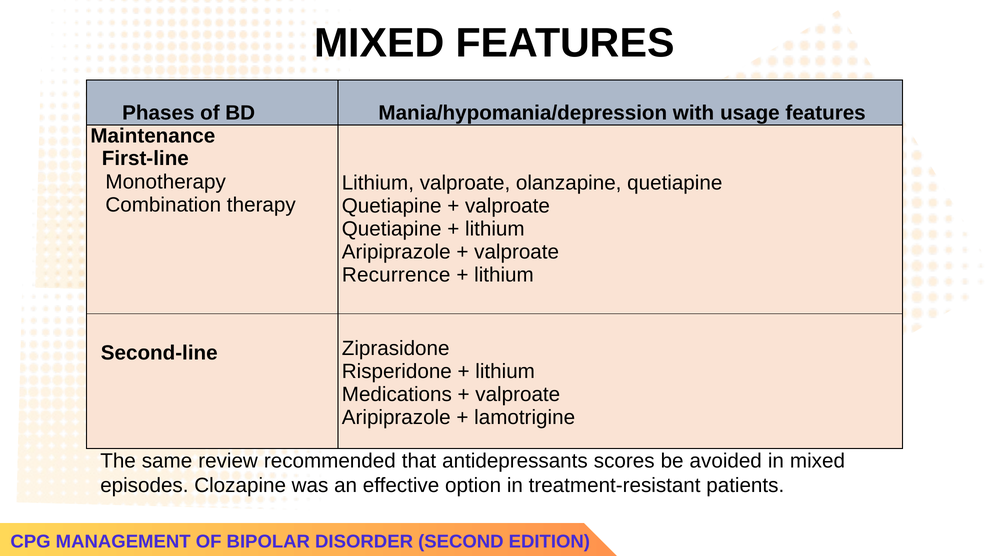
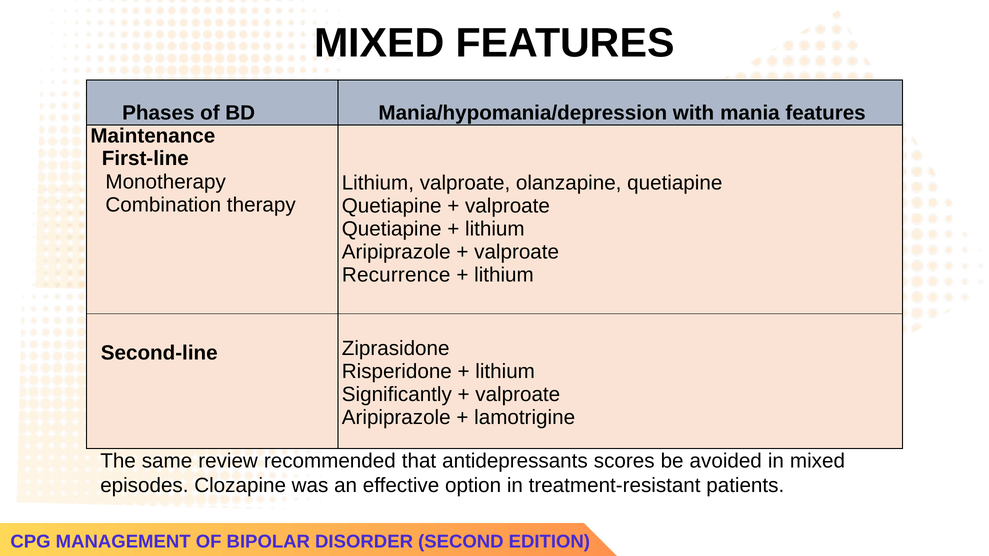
usage: usage -> mania (750, 113)
Medications: Medications -> Significantly (397, 395)
